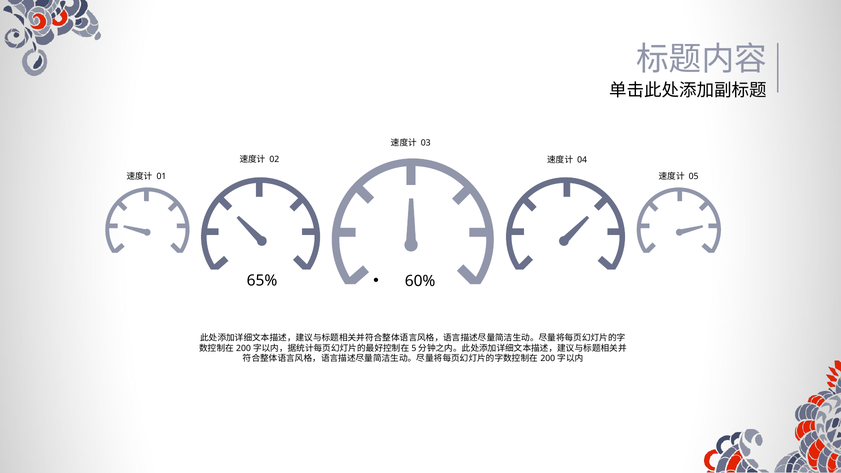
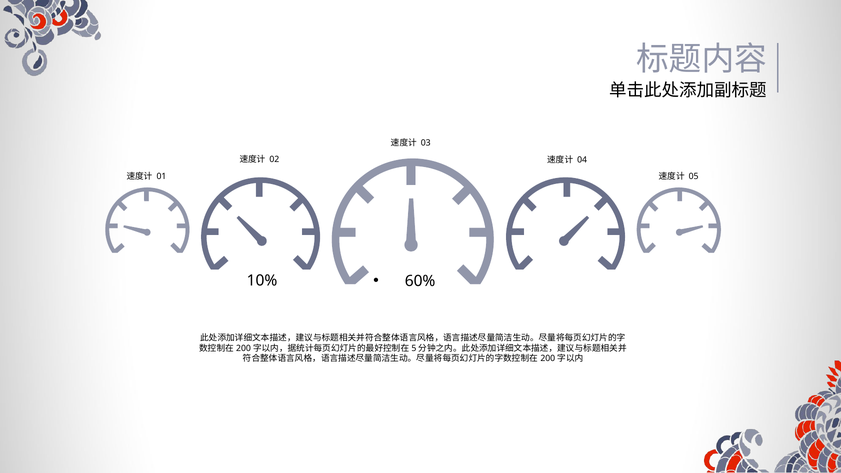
65%: 65% -> 10% (262, 281)
